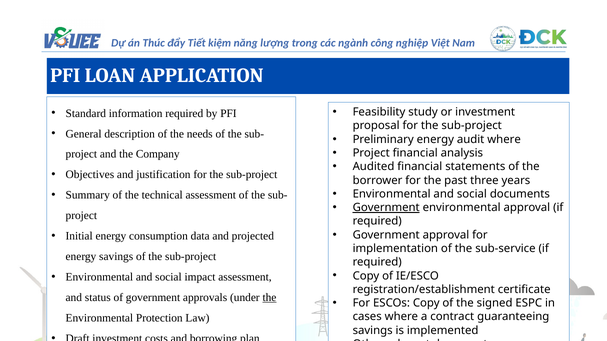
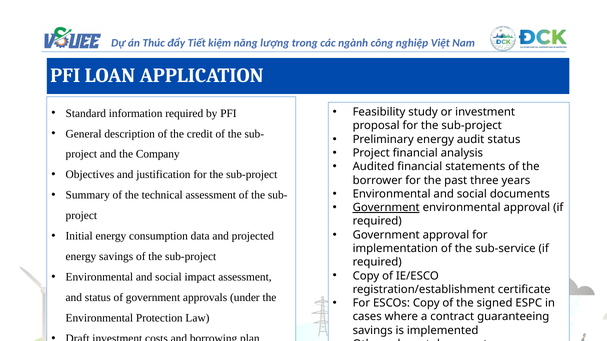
needs: needs -> credit (200, 134)
audit where: where -> status (504, 140)
the underline: present -> none (269, 298)
